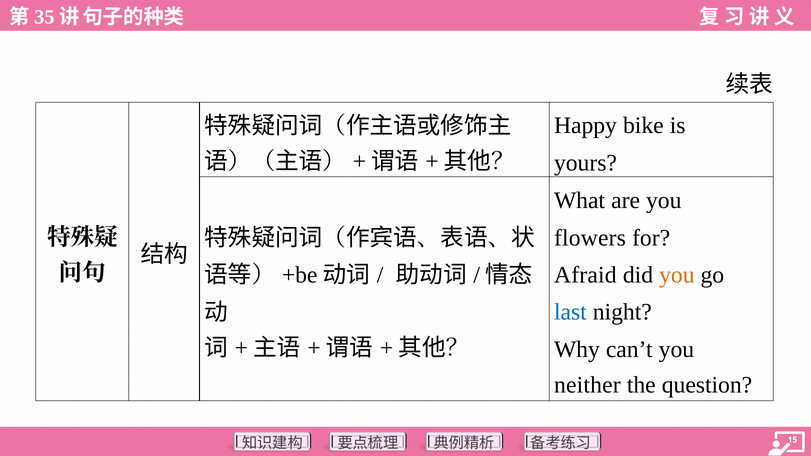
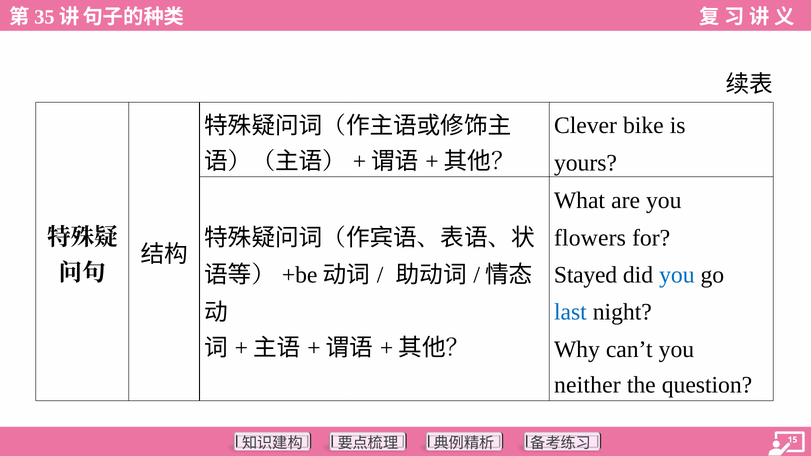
Happy: Happy -> Clever (585, 126)
Afraid: Afraid -> Stayed (586, 275)
you colour: orange -> blue (677, 275)
